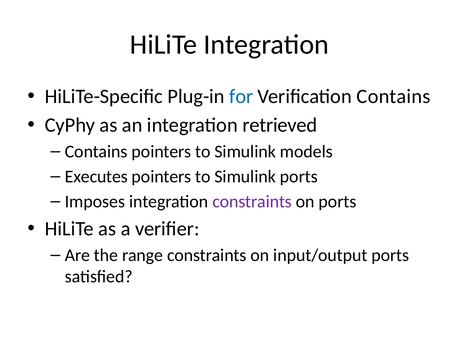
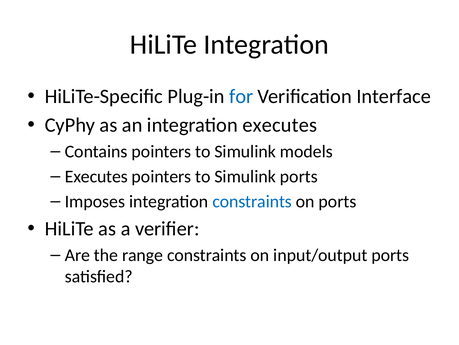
Verification Contains: Contains -> Interface (394, 96)
integration retrieved: retrieved -> executes (280, 125)
constraints colour: purple -> blue (252, 201)
